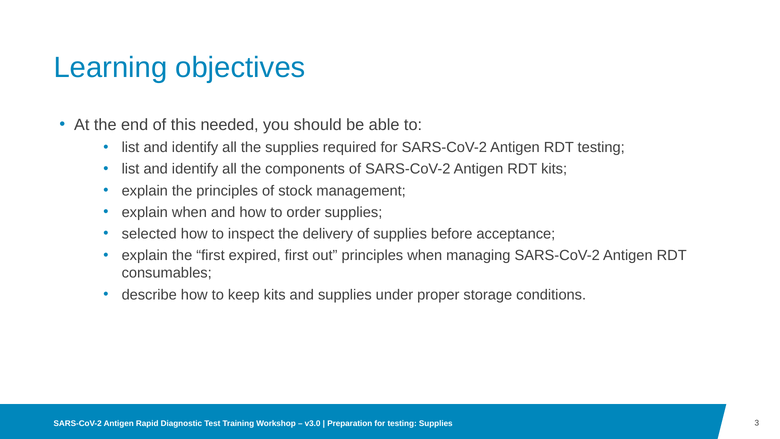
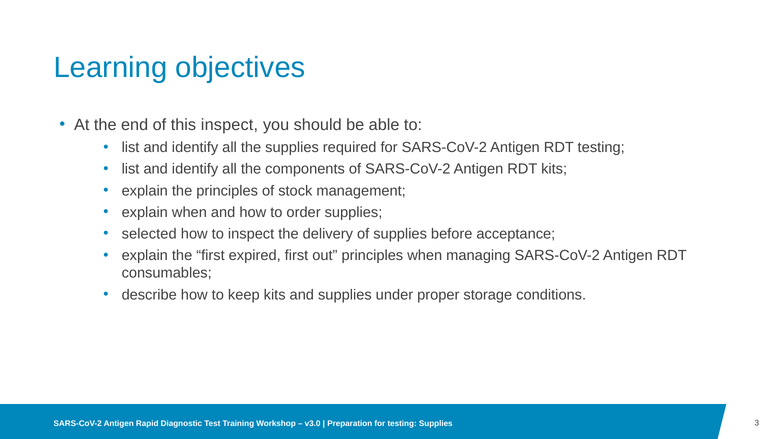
this needed: needed -> inspect (229, 125)
